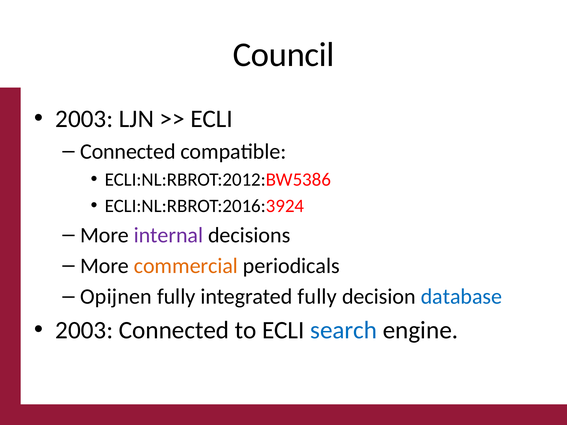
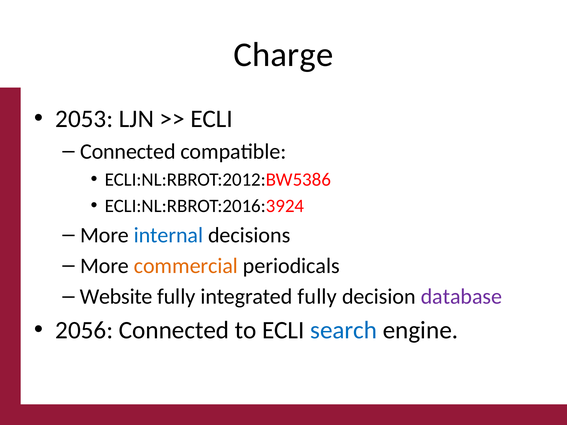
Council: Council -> Charge (283, 55)
2003: 2003 -> 2053 (84, 119)
internal colour: purple -> blue (168, 235)
Opijnen: Opijnen -> Website (116, 297)
database colour: blue -> purple (461, 297)
2003: 2003 -> 2056 (84, 330)
